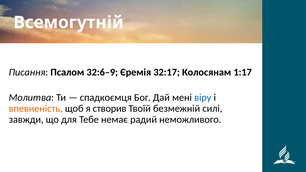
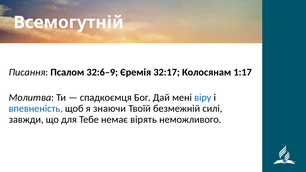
впевненість colour: orange -> blue (36, 109)
створив: створив -> знаючи (109, 109)
радий: радий -> вірять (144, 120)
